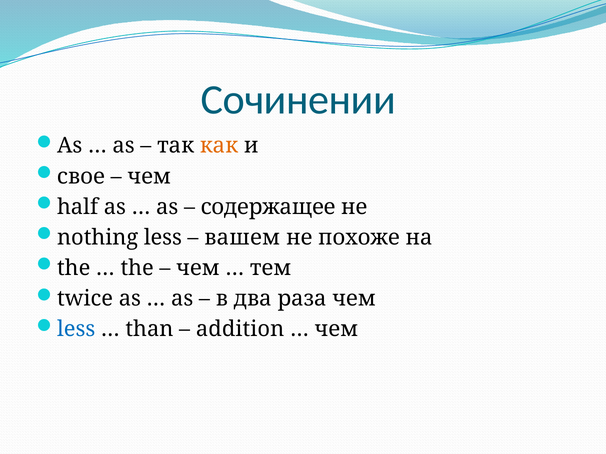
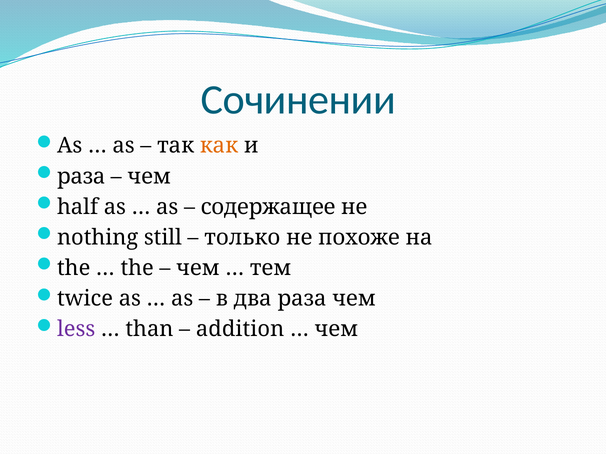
свое: свое -> раза (81, 177)
nothing less: less -> still (163, 238)
вашем: вашем -> только (242, 238)
less colour: blue -> purple (76, 330)
